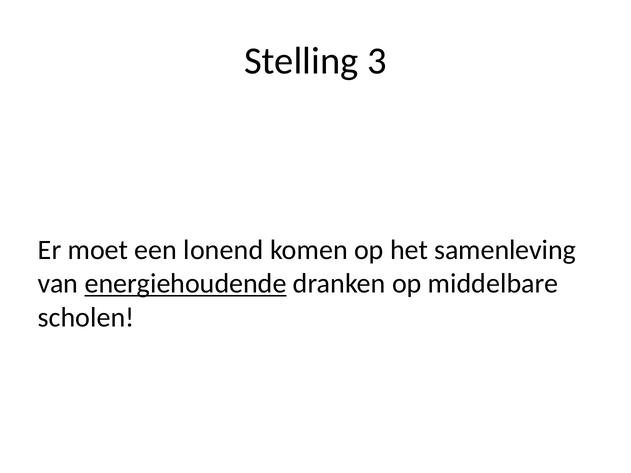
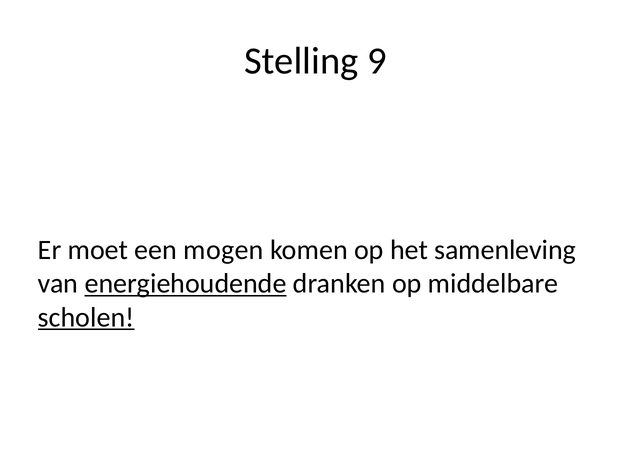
3: 3 -> 9 (377, 61)
lonend: lonend -> mogen (223, 250)
scholen underline: none -> present (86, 318)
